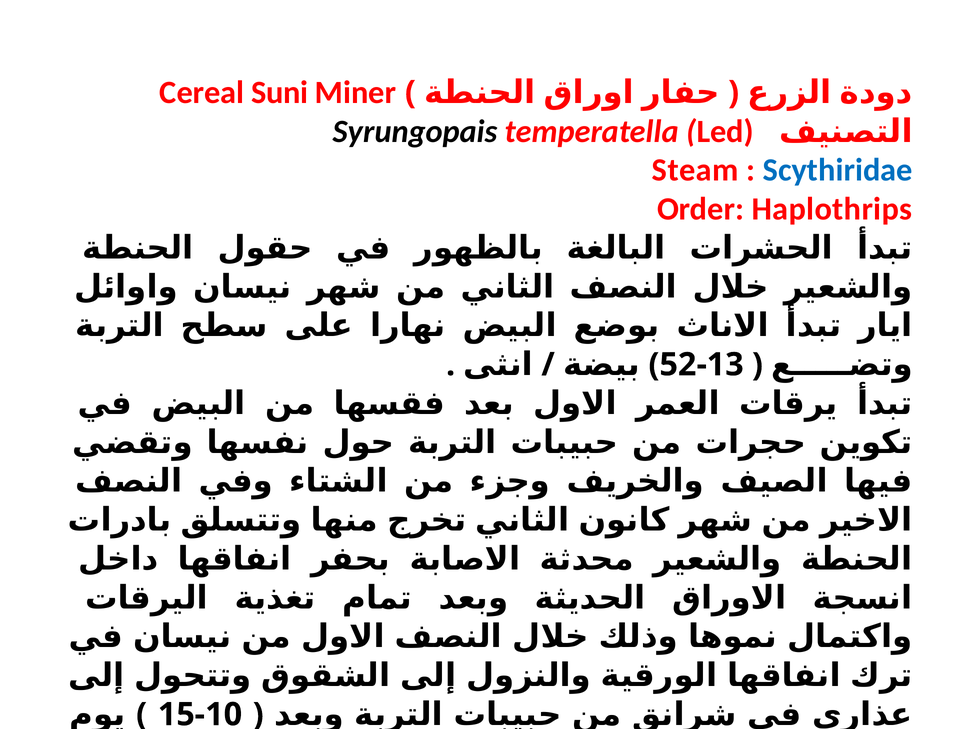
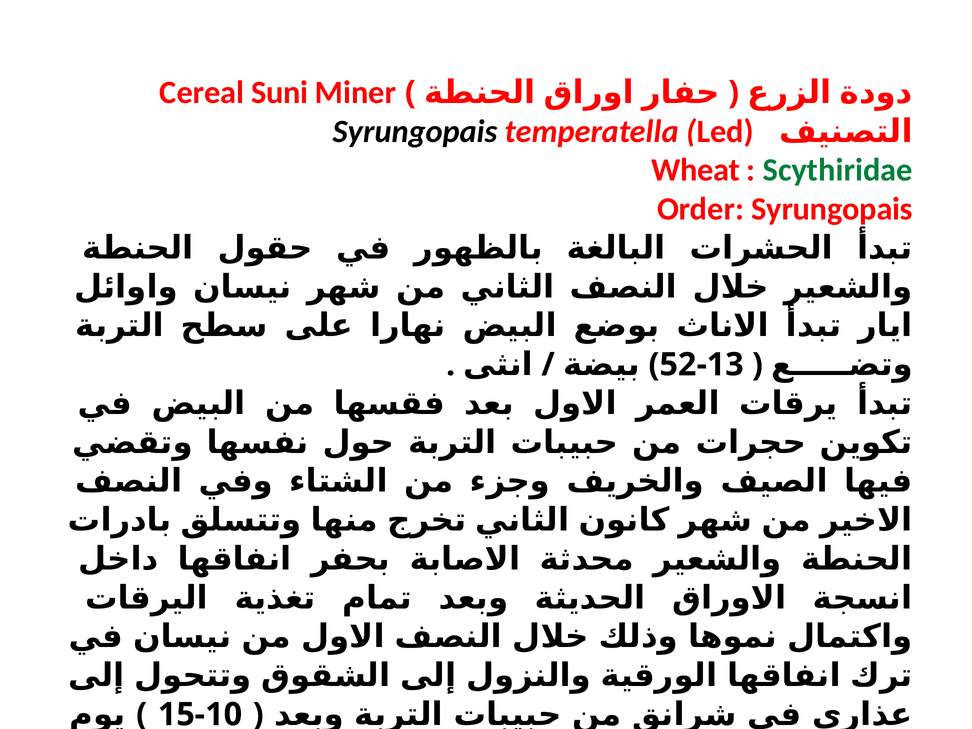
Steam: Steam -> Wheat (696, 170)
Scythiridae colour: blue -> green (838, 170)
Order Haplothrips: Haplothrips -> Syrungopais (832, 209)
